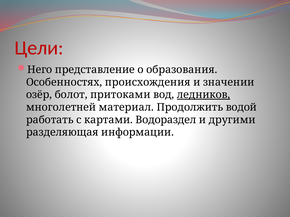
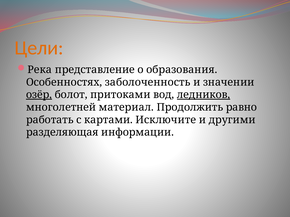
Цели colour: red -> orange (39, 48)
Него: Него -> Река (40, 70)
происхождения: происхождения -> заболоченность (148, 82)
озёр underline: none -> present (39, 95)
водой: водой -> равно (241, 107)
Водораздел: Водораздел -> Исключите (166, 120)
